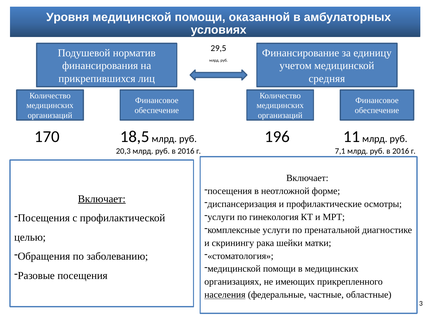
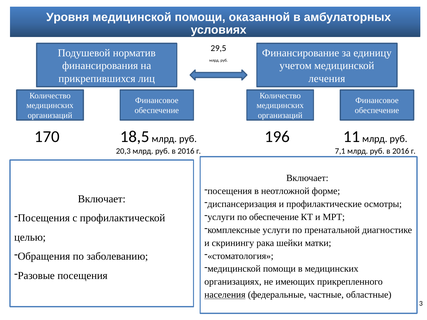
средняя: средняя -> лечения (327, 79)
Включает underline: present -> none (102, 199)
по гинекология: гинекология -> обеспечение (274, 217)
